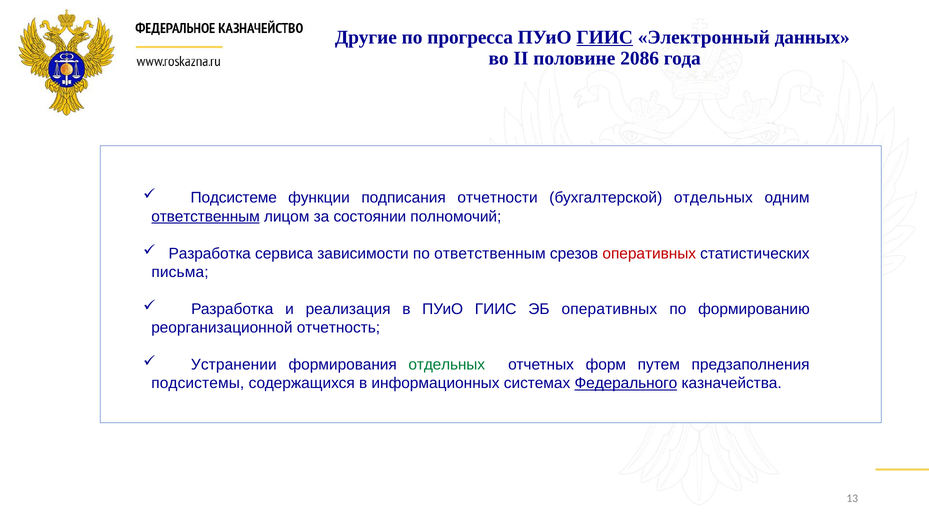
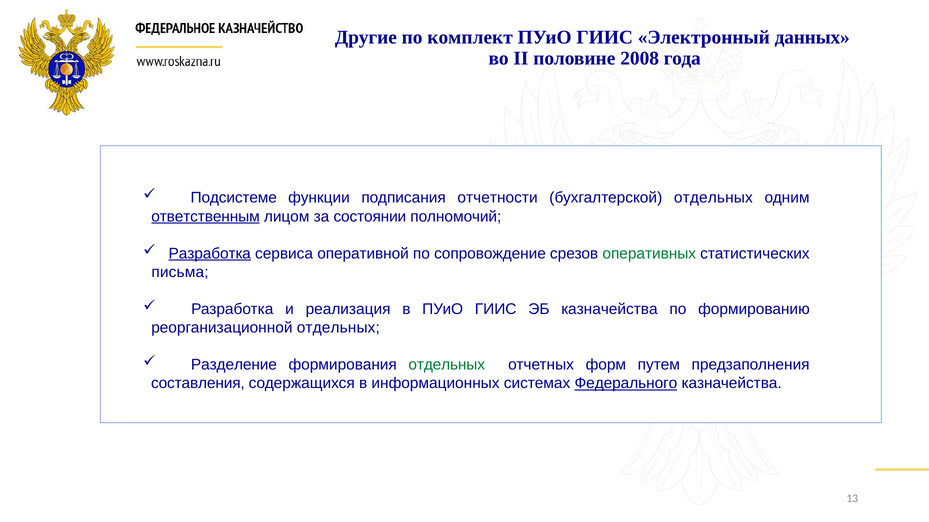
прогресса: прогресса -> комплект (470, 37)
ГИИС underline: present -> none (605, 37)
2086: 2086 -> 2008 (640, 58)
Разработка underline: none -> present (210, 254)
зависимости: зависимости -> оперативной (363, 254)
по ответственным: ответственным -> сопровождение (490, 254)
оперативных colour: red -> green (649, 254)
ЭБ оперативных: оперативных -> казначейства (609, 309)
реорганизационной отчетность: отчетность -> отдельных (338, 328)
Устранении: Устранении -> Разделение (234, 365)
подсистемы: подсистемы -> составления (198, 384)
